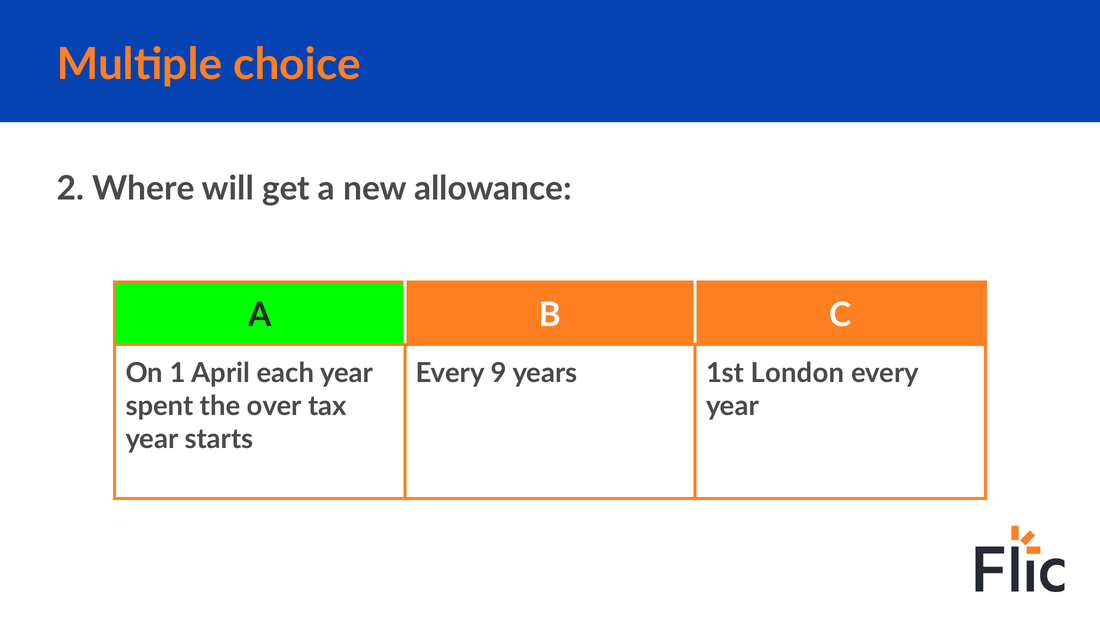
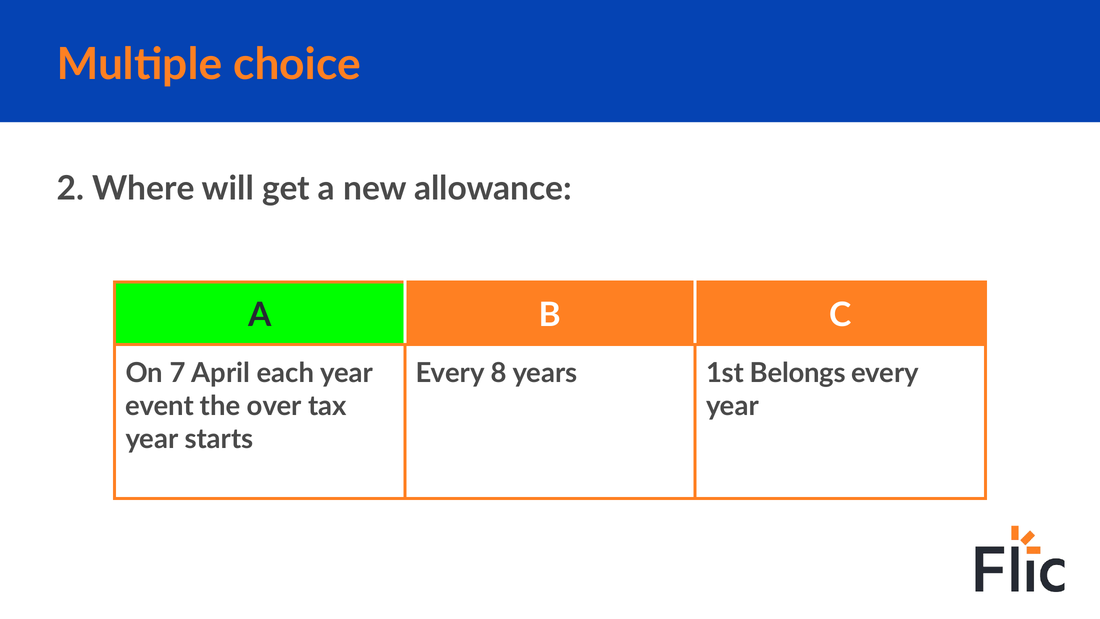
1: 1 -> 7 (177, 373)
9: 9 -> 8 (499, 373)
London: London -> Belongs (798, 373)
spent: spent -> event (160, 406)
